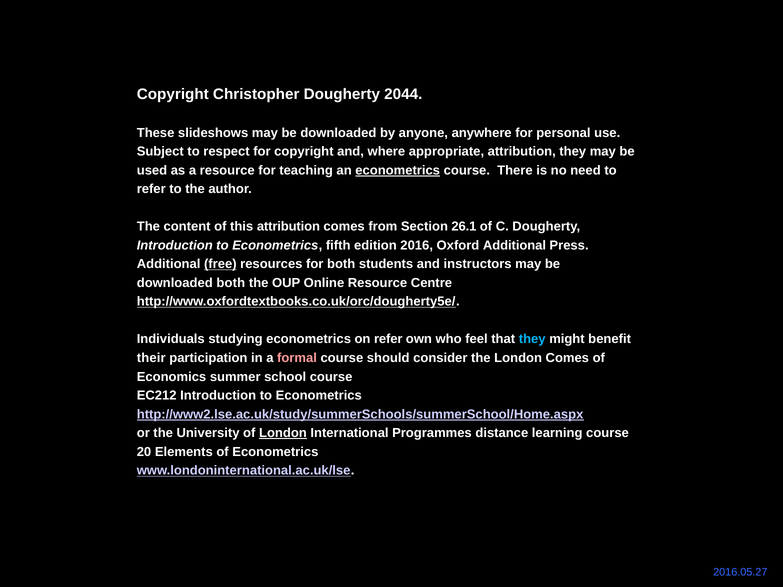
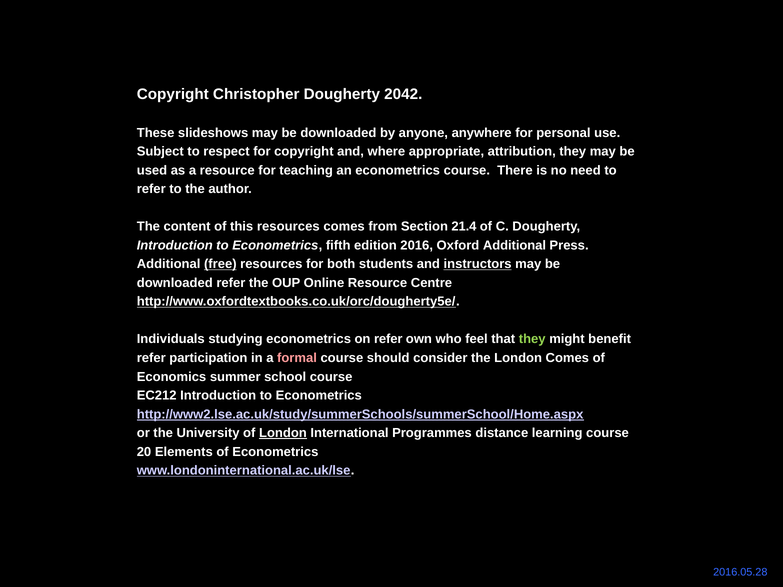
2044: 2044 -> 2042 (403, 94)
econometrics underline: present -> none (398, 170)
this attribution: attribution -> resources (288, 227)
26.1: 26.1 -> 21.4 (464, 227)
instructors underline: none -> present (478, 264)
downloaded both: both -> refer (231, 283)
they colour: light blue -> light green (532, 339)
their: their -> refer (151, 358)
2016.05.27: 2016.05.27 -> 2016.05.28 (740, 572)
